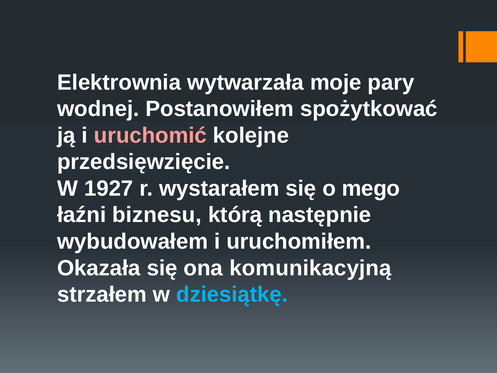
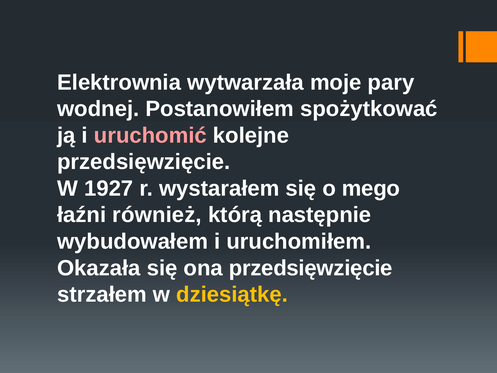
biznesu: biznesu -> również (157, 215)
ona komunikacyjną: komunikacyjną -> przedsięwzięcie (311, 268)
dziesiątkę colour: light blue -> yellow (232, 294)
